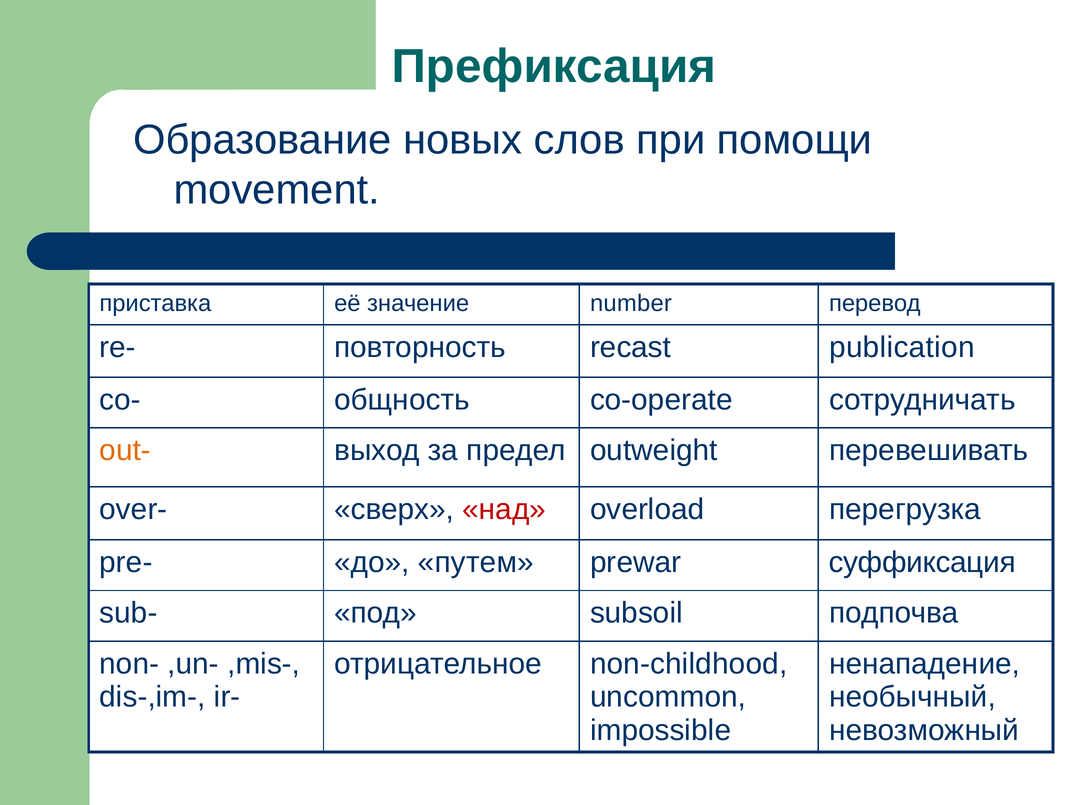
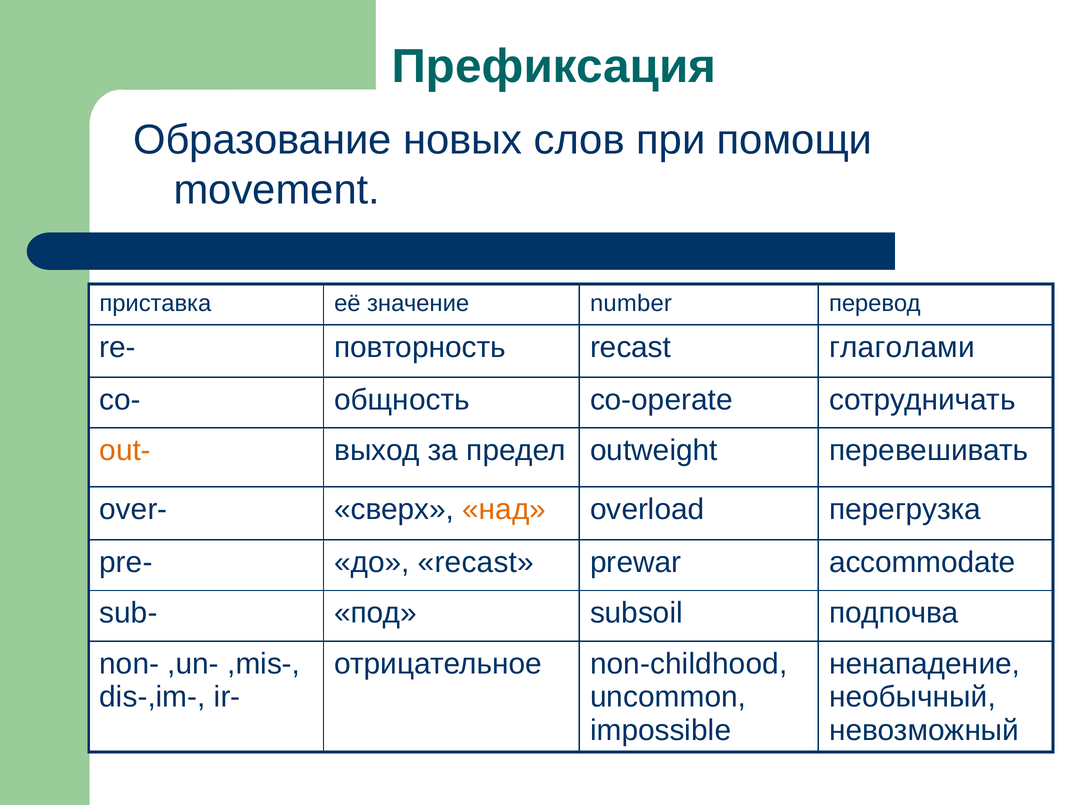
publication: publication -> глаголами (902, 348)
над colour: red -> orange (504, 510)
до путем: путем -> recast (476, 563)
суффиксация: суффиксация -> accommodate (922, 563)
